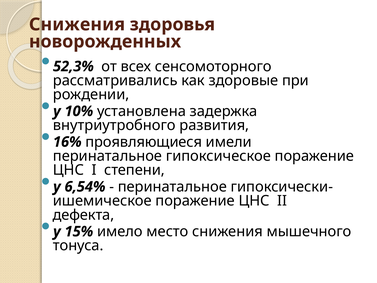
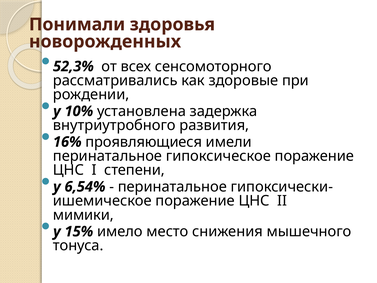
Снижения: Снижения -> Понимали (77, 24)
дефекта: дефекта -> мимики (83, 215)
